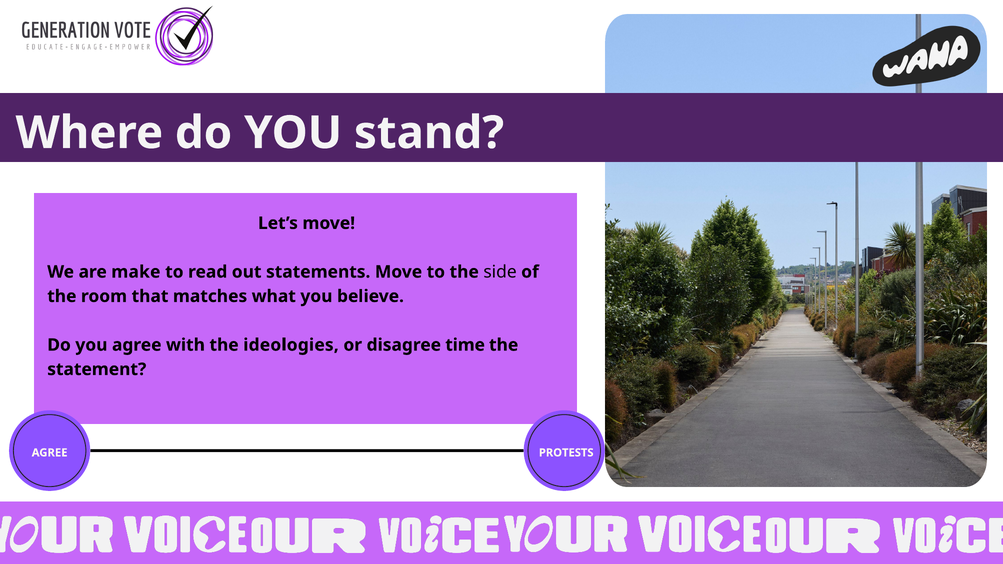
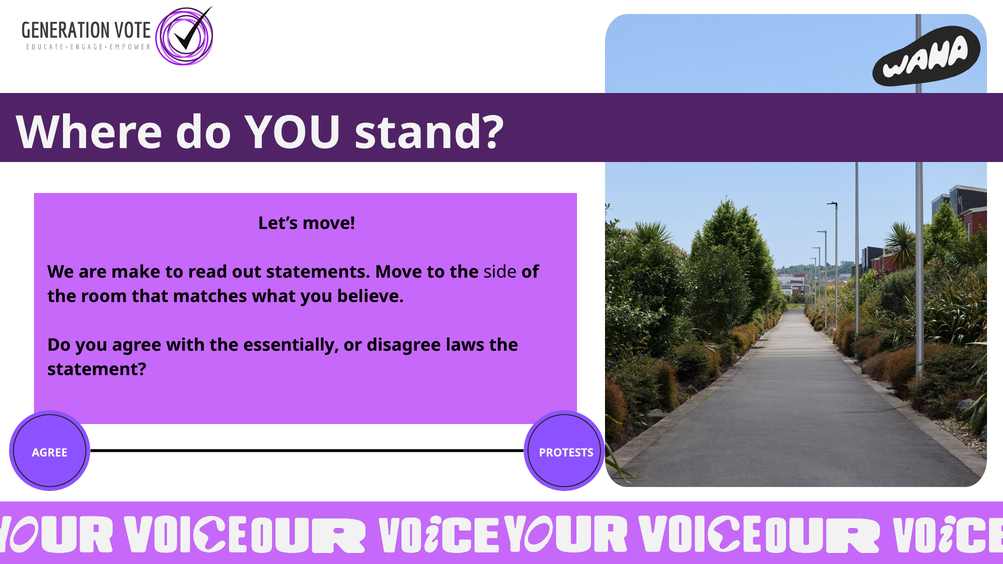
ideologies: ideologies -> essentially (291, 345)
time: time -> laws (465, 345)
